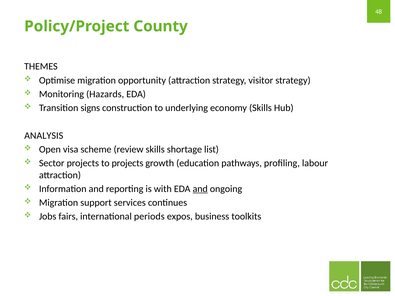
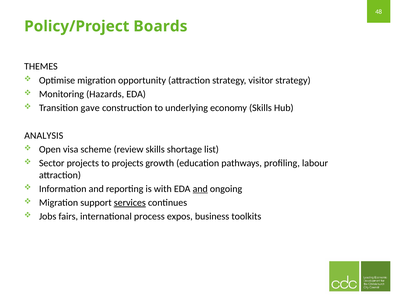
County: County -> Boards (160, 26)
signs: signs -> gave (90, 108)
services underline: none -> present (130, 203)
periods: periods -> process (149, 217)
